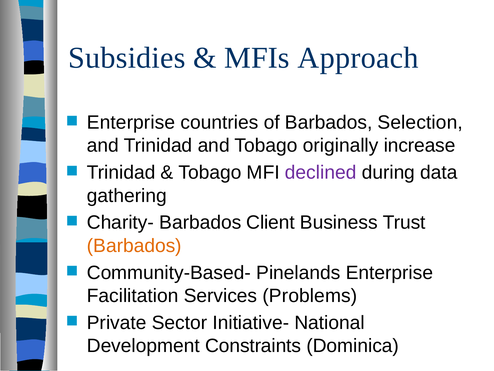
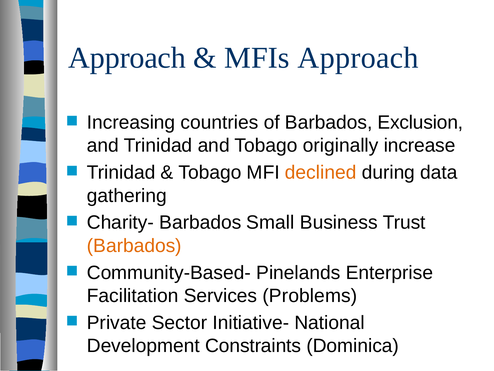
Subsidies: Subsidies -> Approach (127, 58)
Enterprise: Enterprise -> Increasing (131, 122)
Selection: Selection -> Exclusion (420, 122)
declined colour: purple -> orange (321, 172)
Client: Client -> Small (270, 222)
